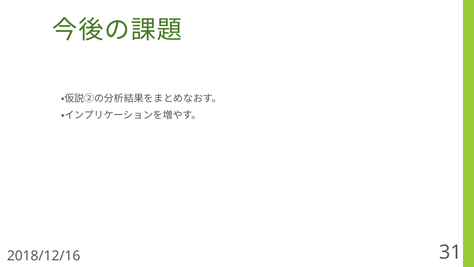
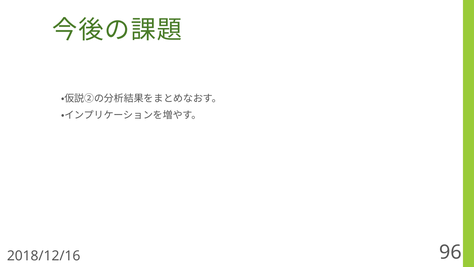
31: 31 -> 96 (450, 252)
